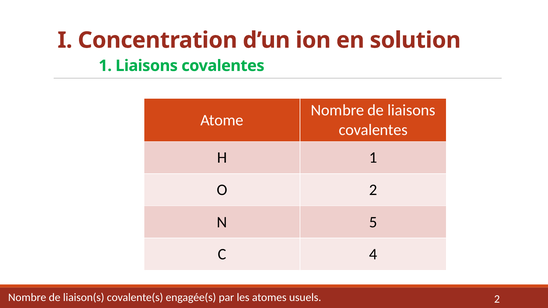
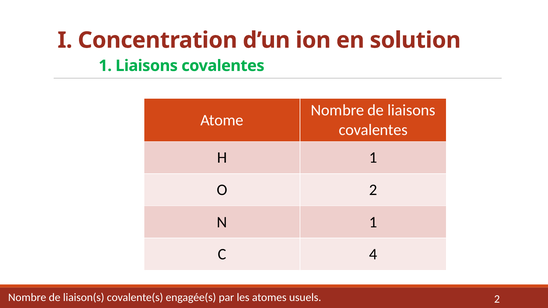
N 5: 5 -> 1 (373, 222)
